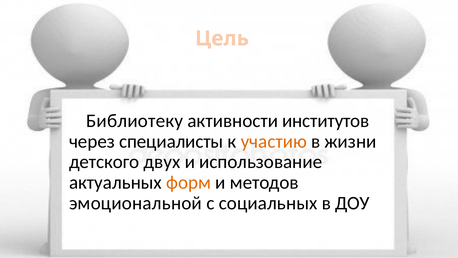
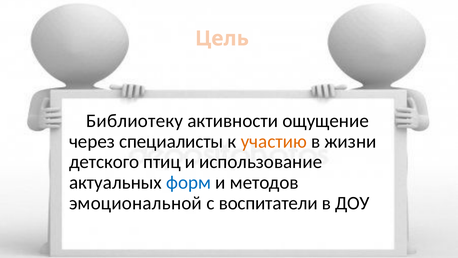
институтов: институтов -> ощущение (326, 121)
двух: двух -> птиц (162, 162)
форм colour: orange -> blue (189, 182)
социальных: социальных -> воспитатели (268, 203)
